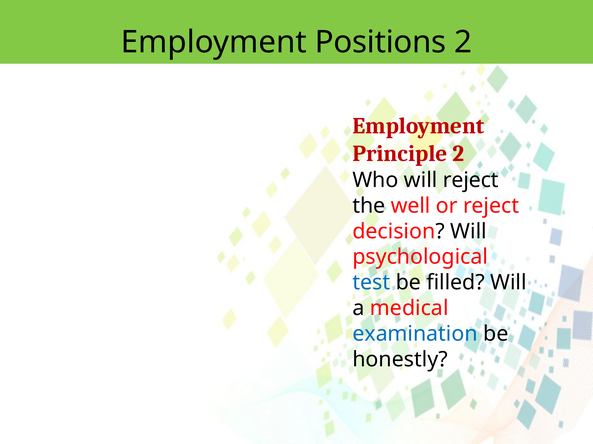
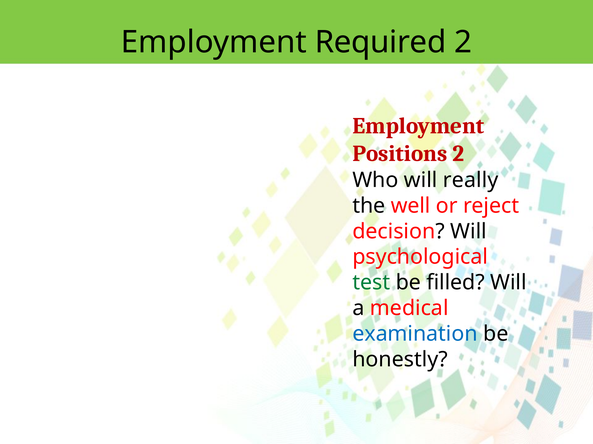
Positions: Positions -> Required (381, 42)
Principle: Principle -> Positions (400, 154)
will reject: reject -> really (471, 180)
test colour: blue -> green (371, 283)
